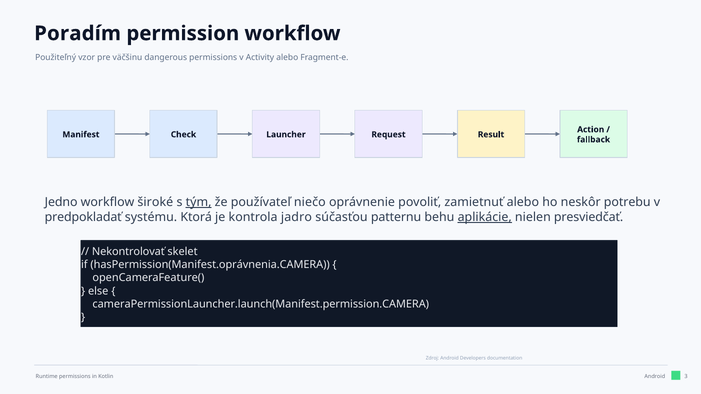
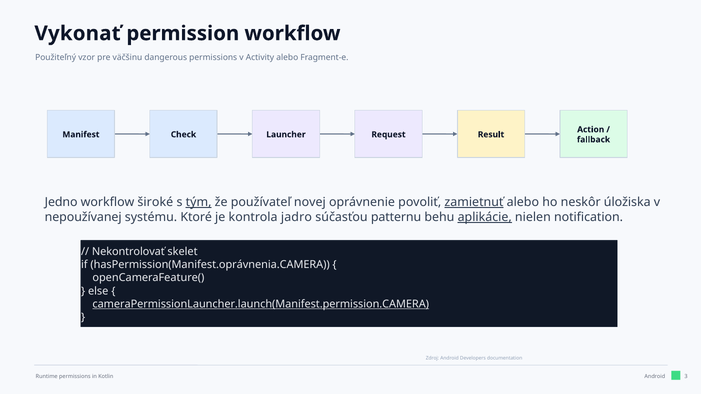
Poradím: Poradím -> Vykonať (78, 33)
niečo: niečo -> novej (310, 202)
zamietnuť underline: none -> present (474, 202)
potrebu: potrebu -> úložiska (627, 202)
predpokladať: predpokladať -> nepoužívanej (83, 217)
Ktorá: Ktorá -> Ktoré (196, 217)
presviedčať: presviedčať -> notification (589, 217)
cameraPermissionLauncher.launch(Manifest.permission.CAMERA underline: none -> present (261, 304)
